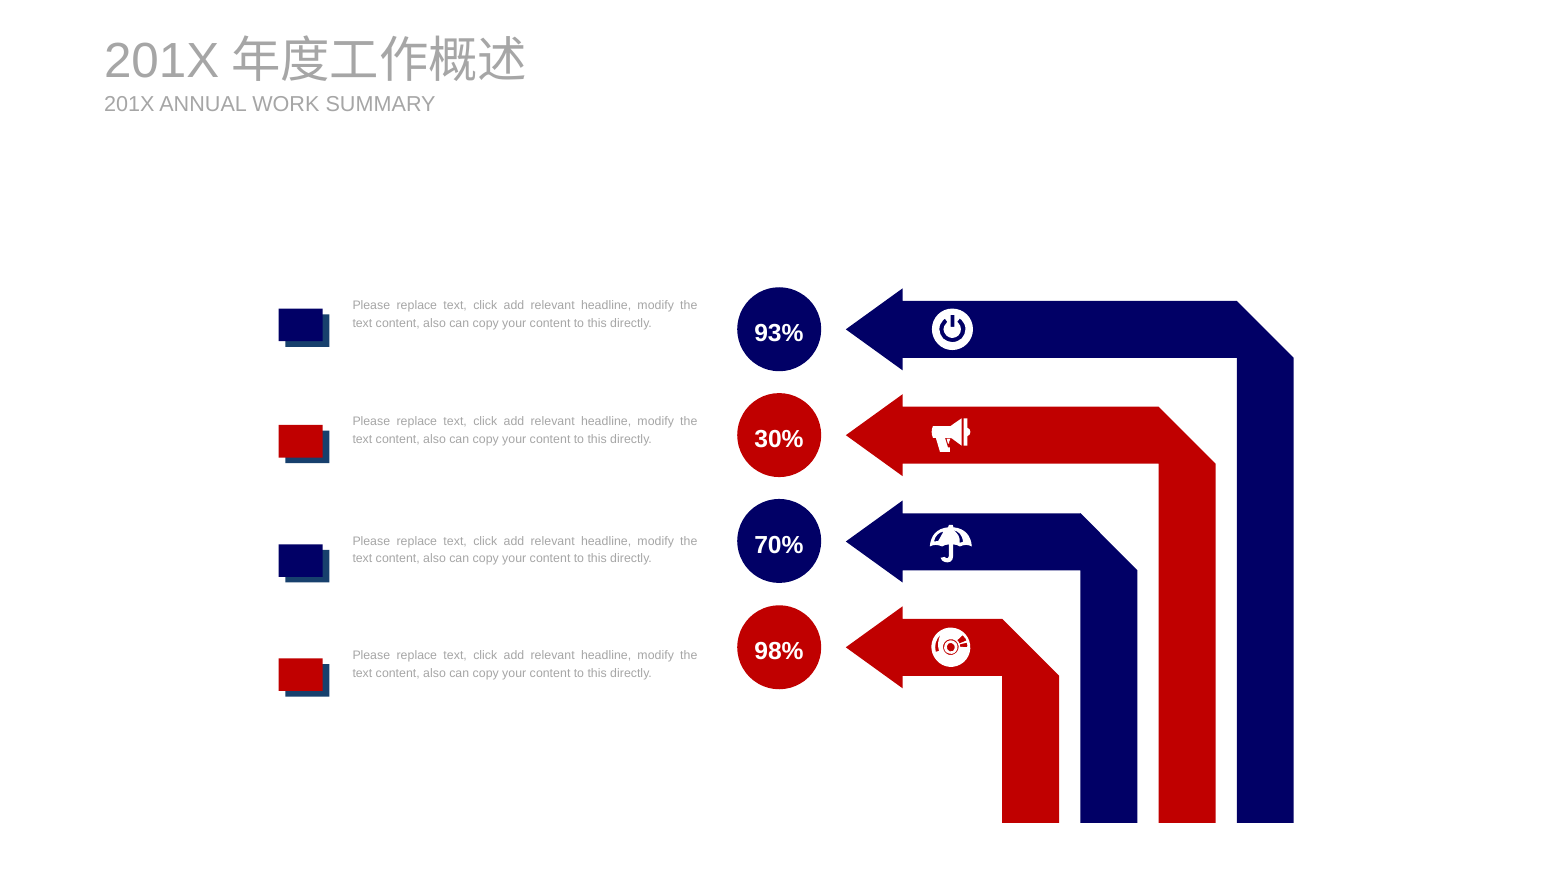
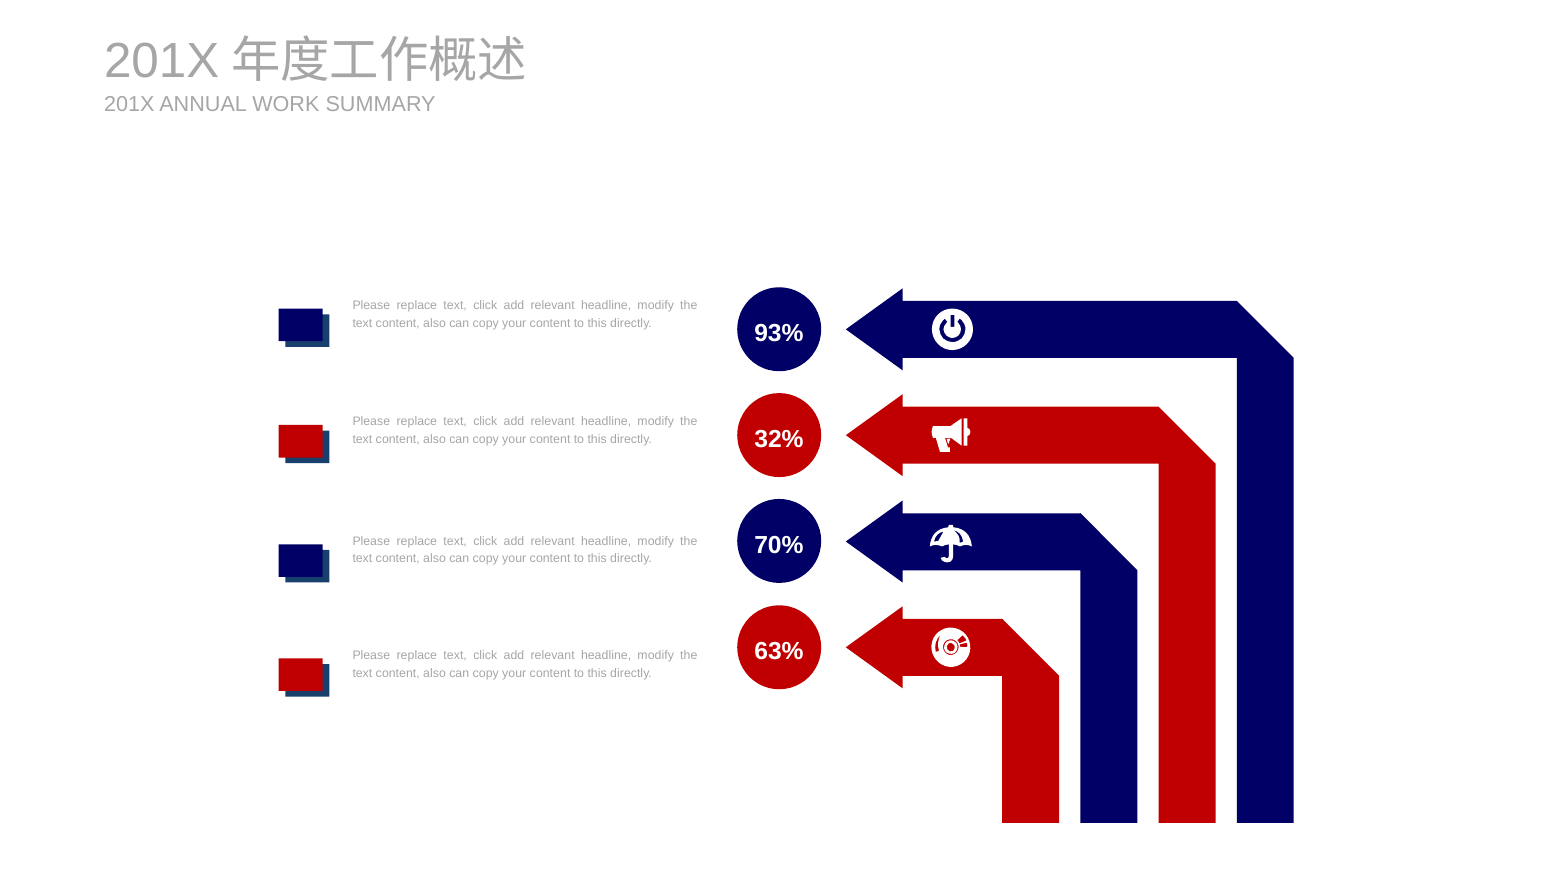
30%: 30% -> 32% (779, 440)
98%: 98% -> 63% (779, 652)
